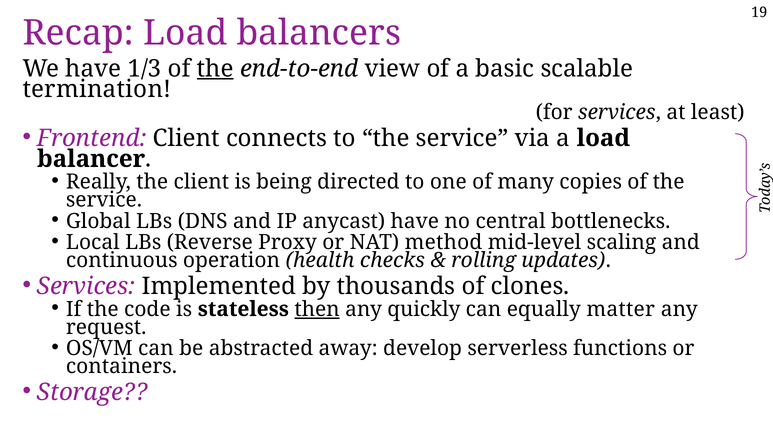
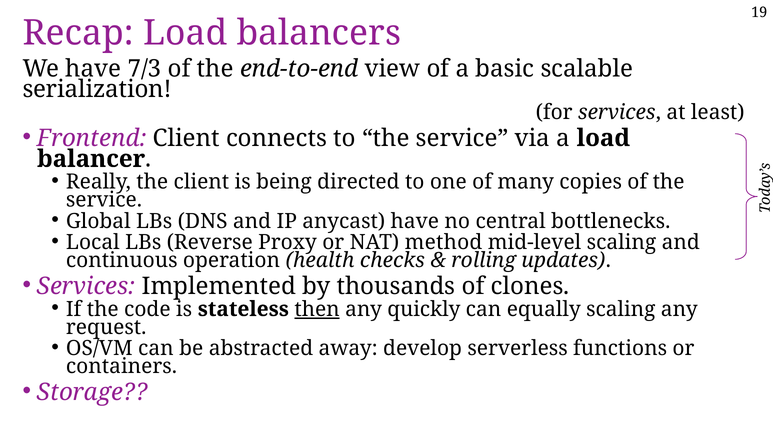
1/3: 1/3 -> 7/3 (144, 69)
the underline: present -> none (215, 69)
termination: termination -> serialization (97, 89)
equally matter: matter -> scaling (621, 309)
